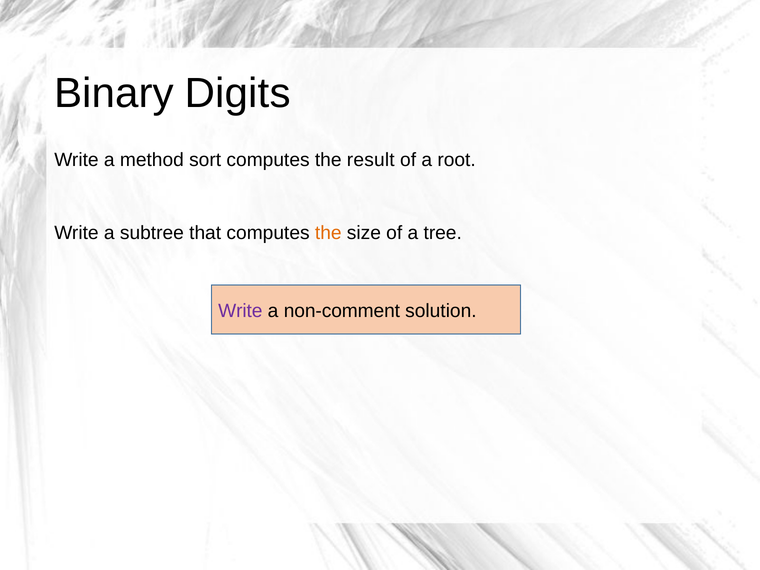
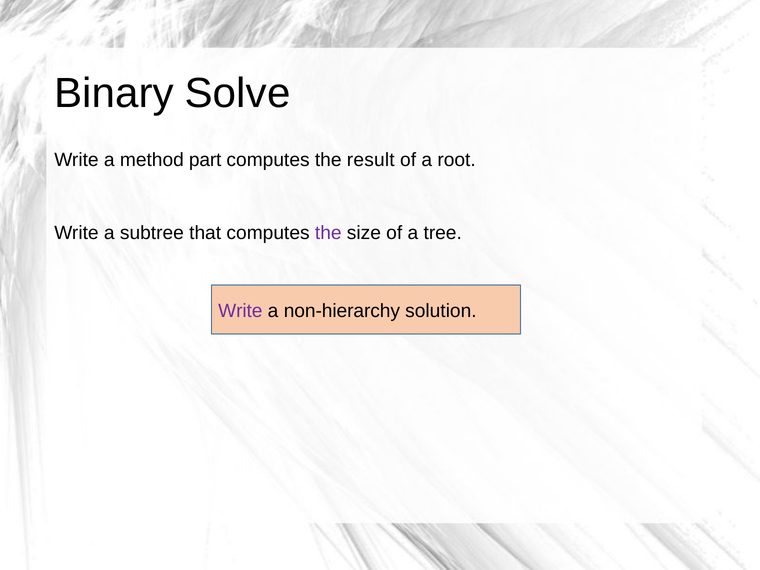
Digits: Digits -> Solve (238, 93)
sort: sort -> part (205, 160)
the colour: orange -> purple (328, 233)
non-comment: non-comment -> non-hierarchy (342, 311)
